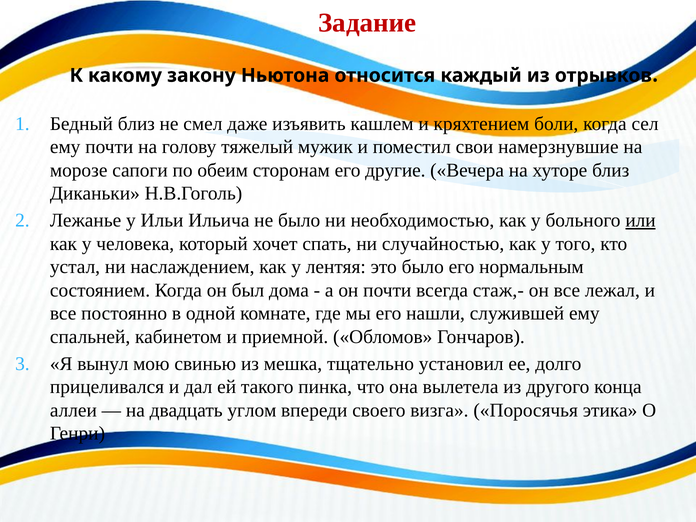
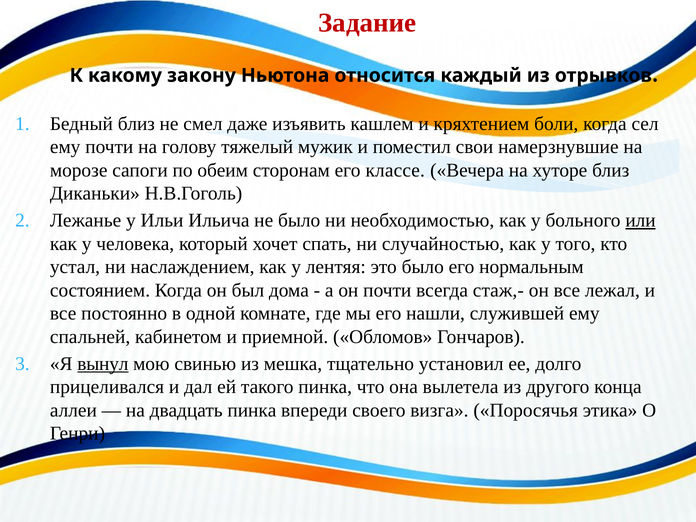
другие: другие -> классе (395, 170)
вынул underline: none -> present (103, 364)
двадцать углом: углом -> пинка (252, 410)
